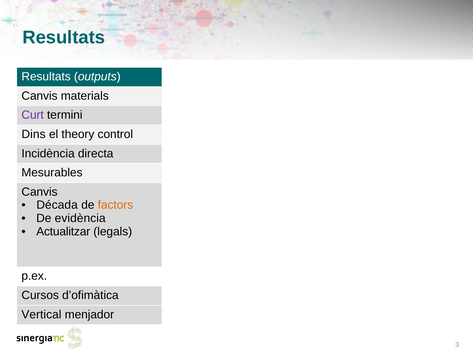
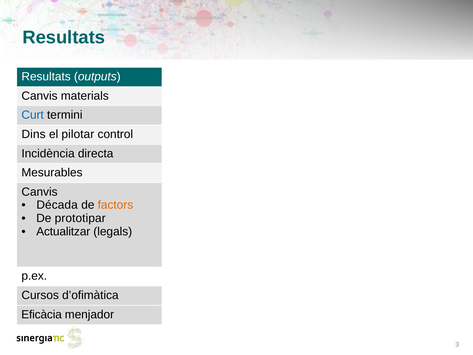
Curt colour: purple -> blue (33, 115)
theory: theory -> pilotar (78, 134)
evidència: evidència -> prototipar (80, 218)
Vertical: Vertical -> Eficàcia (42, 314)
